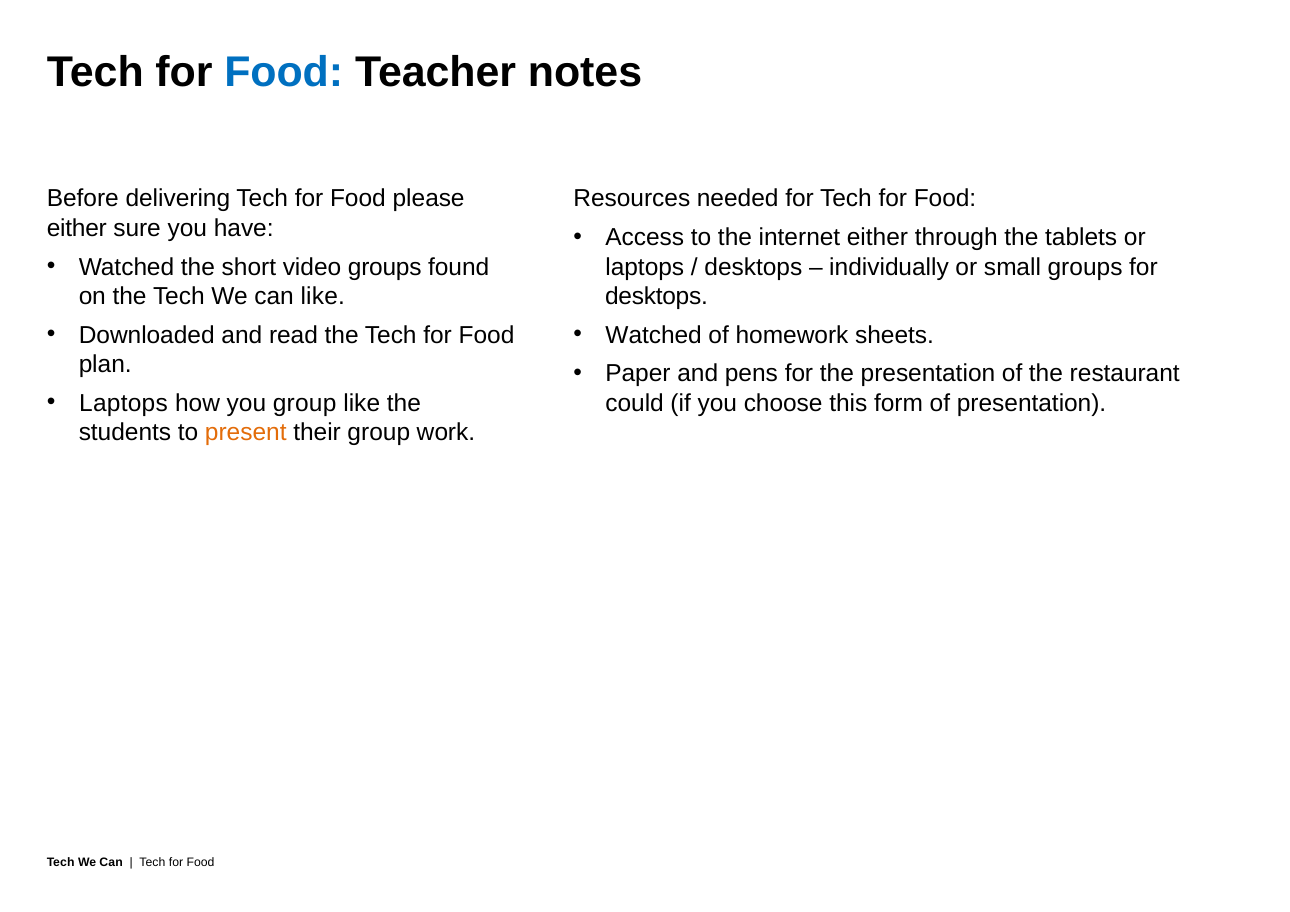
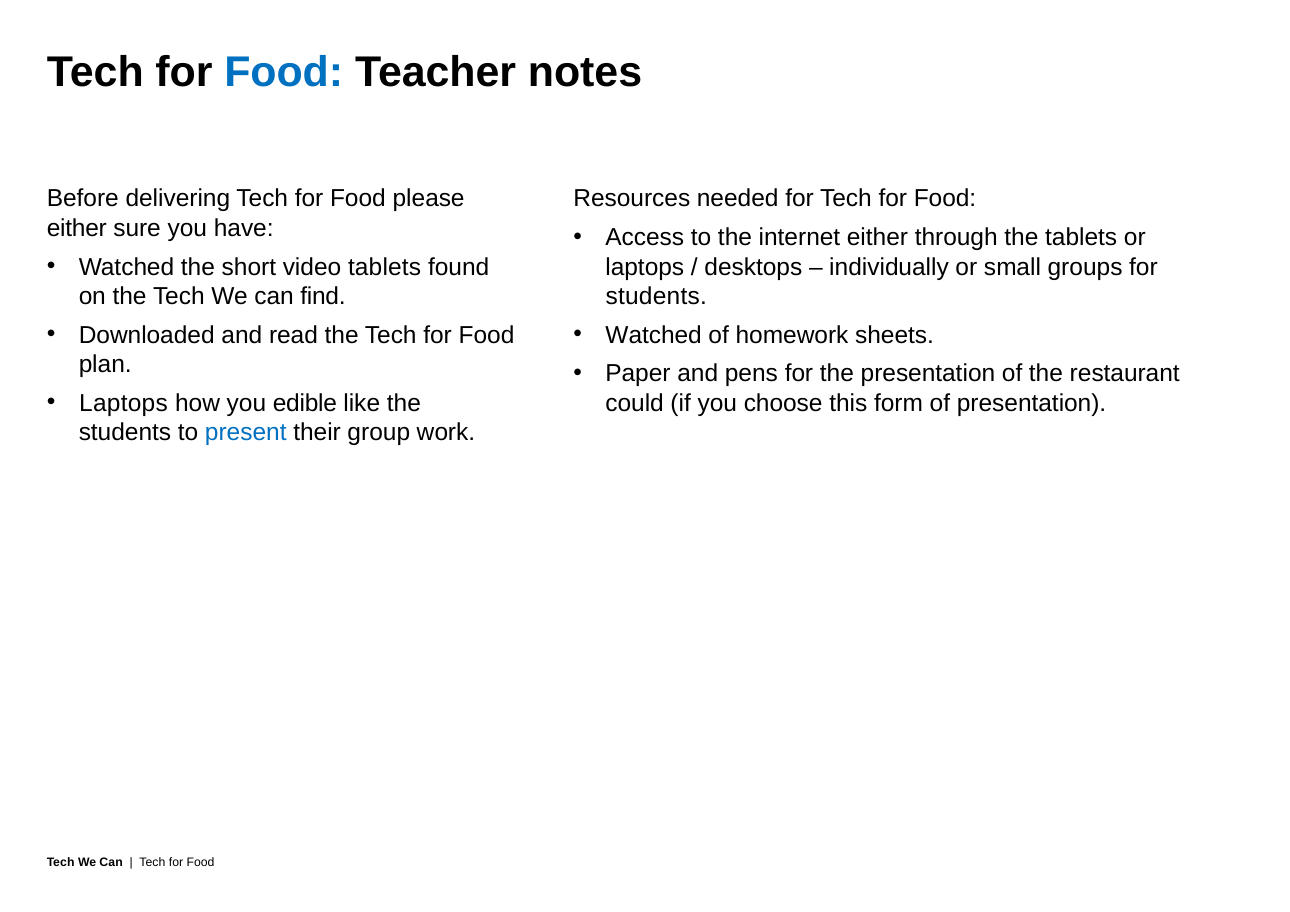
video groups: groups -> tablets (385, 267)
can like: like -> find (323, 296)
desktops: desktops -> students (656, 296)
you group: group -> edible (305, 403)
present colour: orange -> blue (246, 432)
